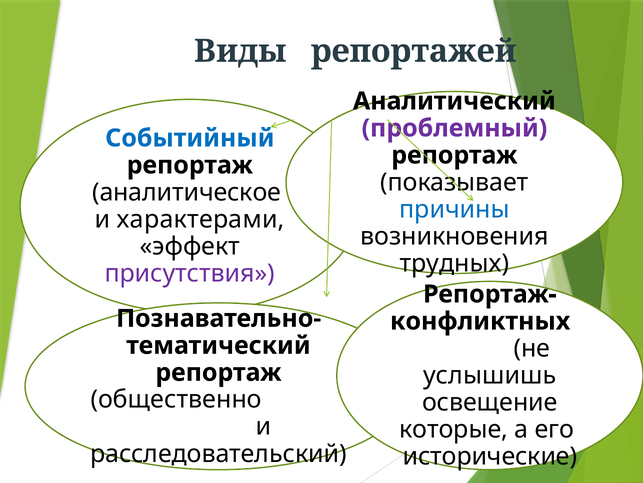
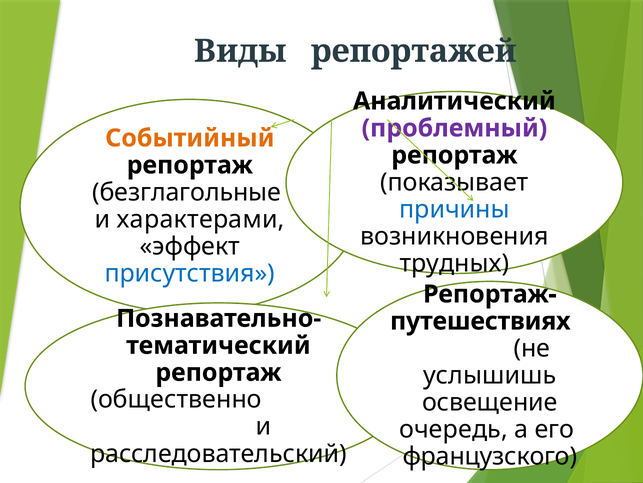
Событийный colour: blue -> orange (190, 138)
аналитическое: аналитическое -> безглагольные (187, 192)
присутствия colour: purple -> blue (190, 273)
конфликтных: конфликтных -> путешествиях (480, 321)
которые: которые -> очередь (453, 429)
исторические: исторические -> французского (490, 456)
